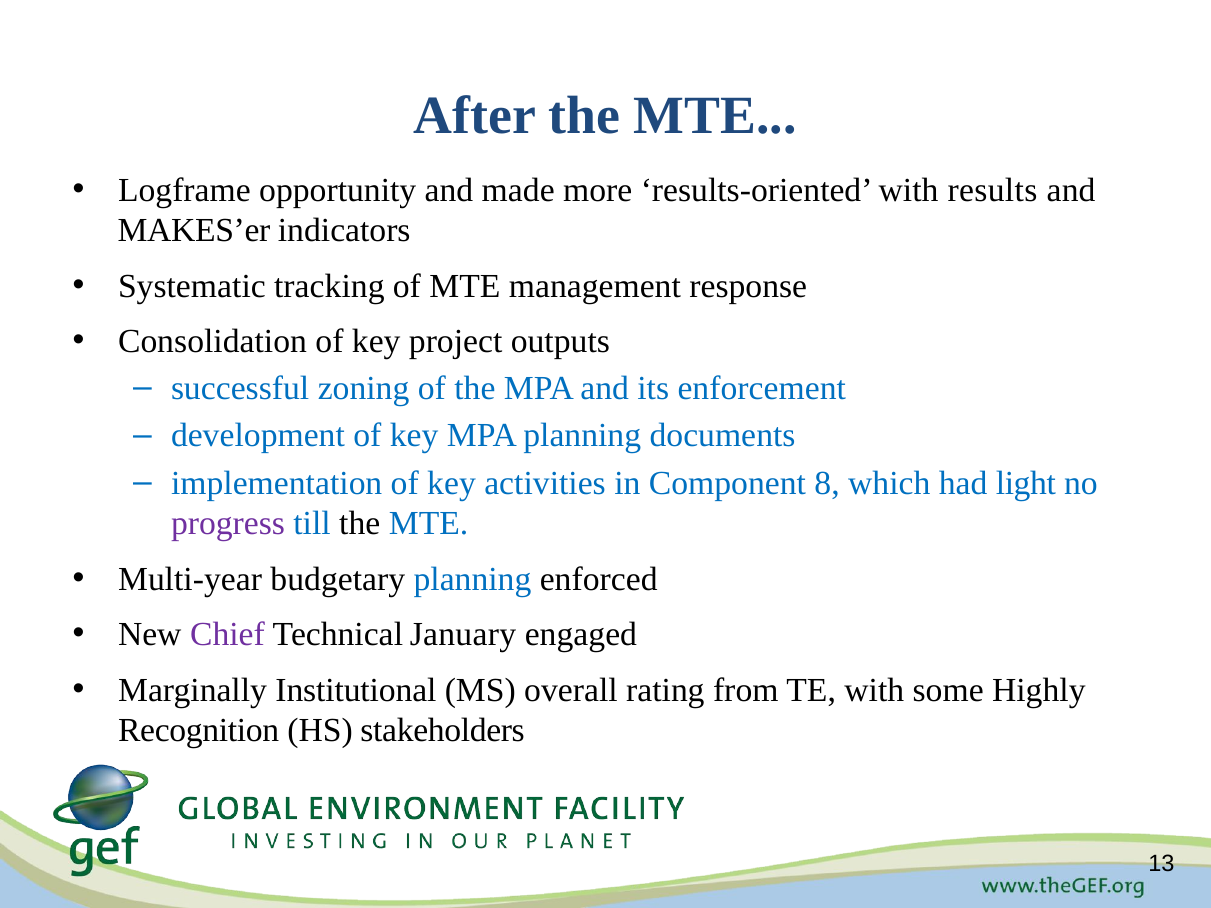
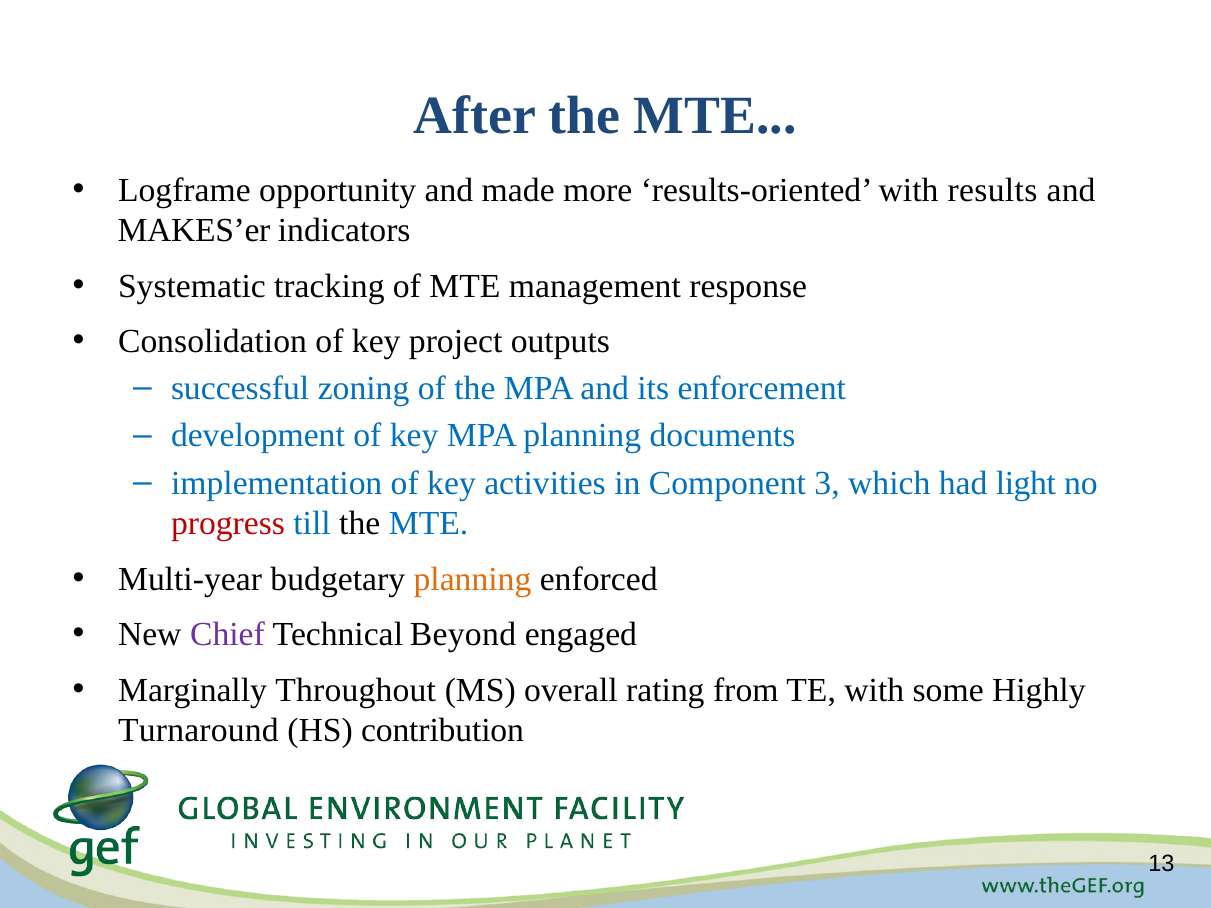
8: 8 -> 3 (827, 483)
progress colour: purple -> red (228, 524)
planning colour: blue -> orange (472, 579)
January: January -> Beyond (463, 635)
Institutional: Institutional -> Throughout (356, 690)
Recognition: Recognition -> Turnaround (198, 731)
stakeholders: stakeholders -> contribution (443, 731)
